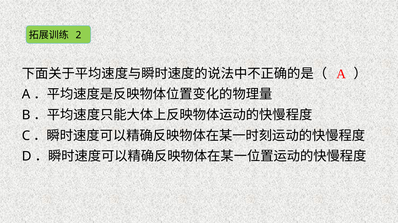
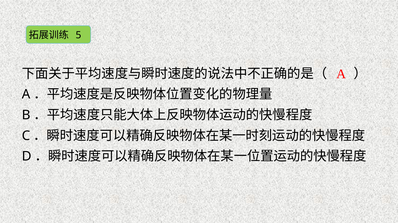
2: 2 -> 5 (78, 35)
